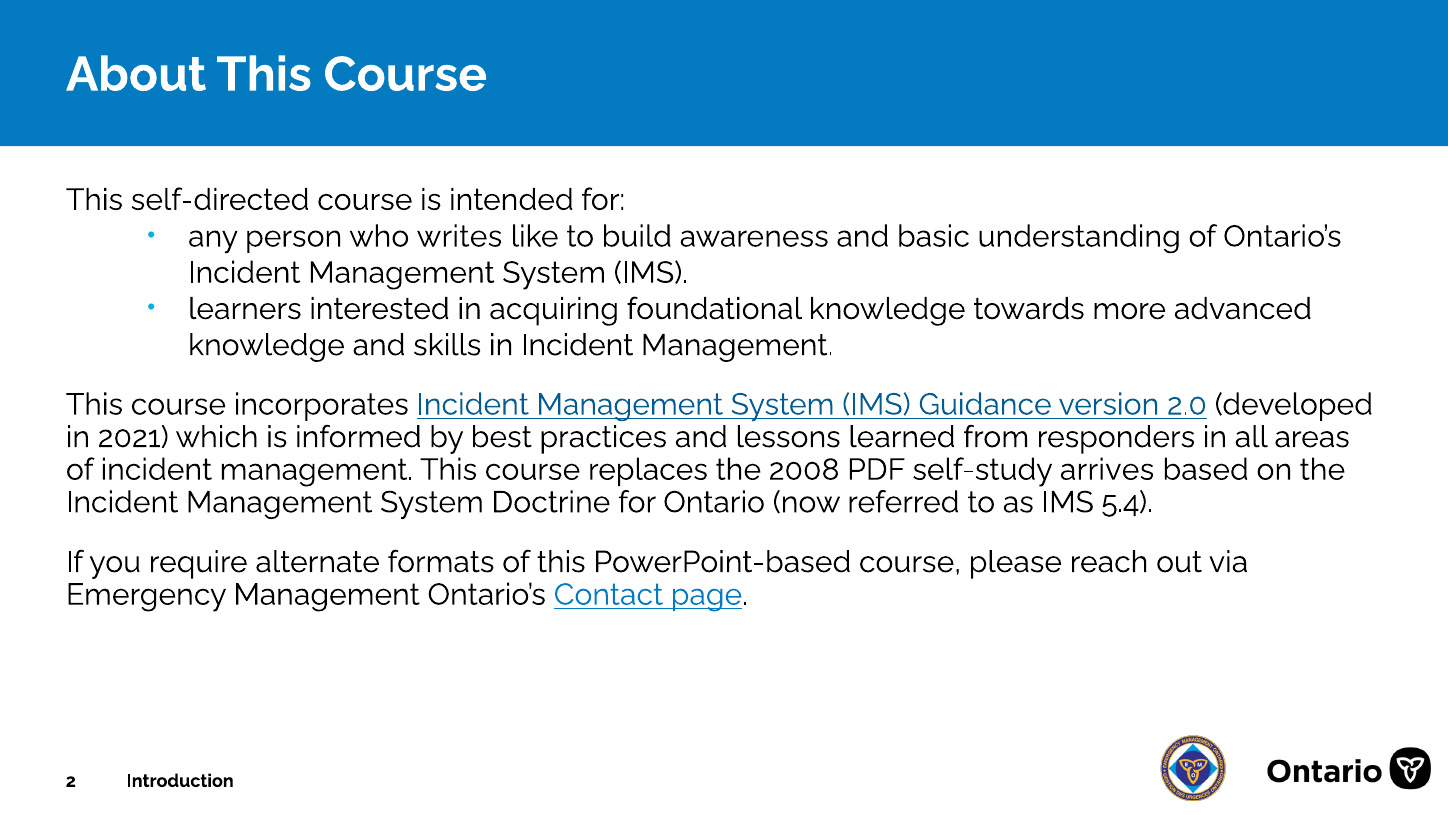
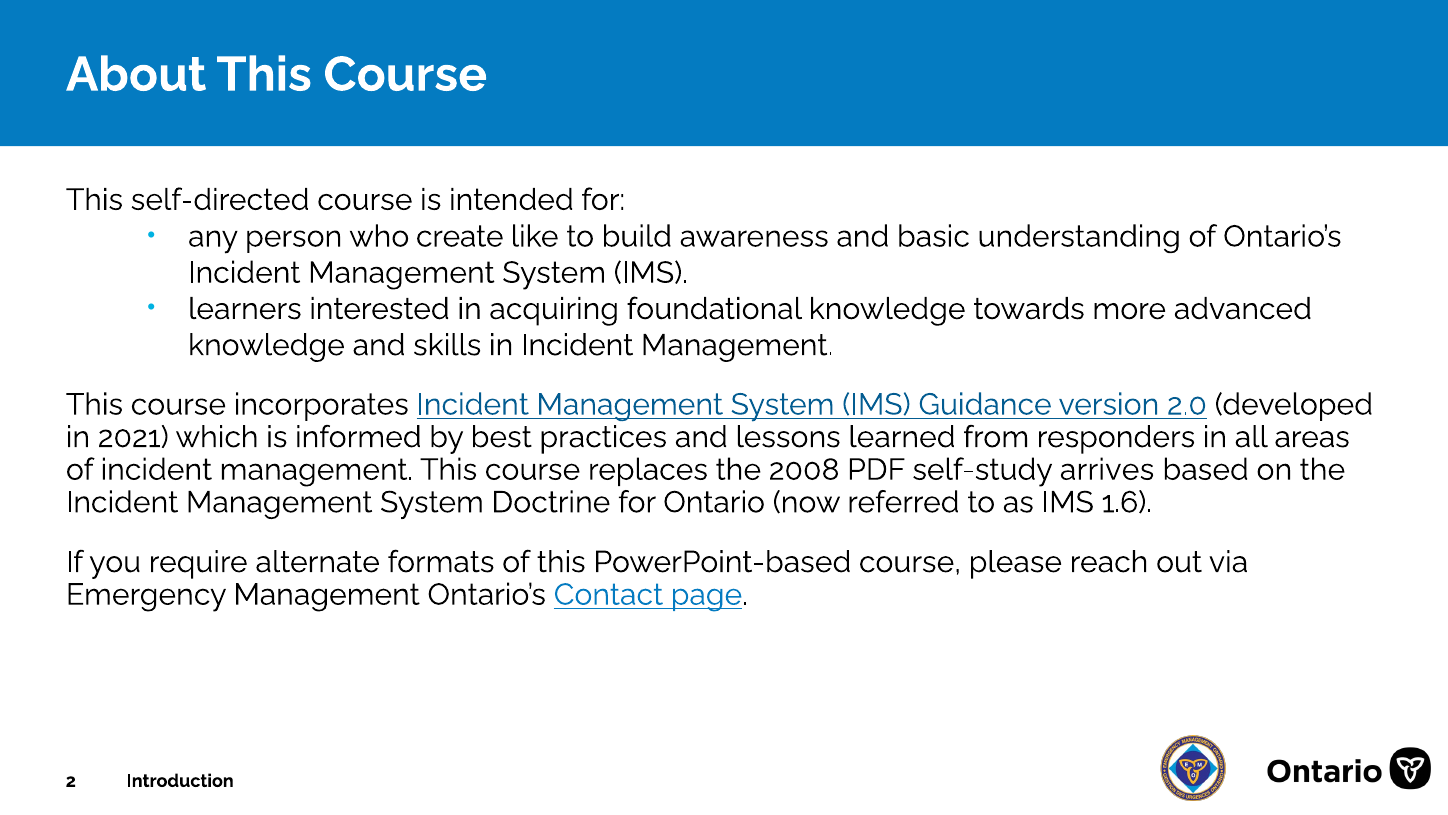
writes: writes -> create (460, 236)
5.4: 5.4 -> 1.6 (1127, 502)
